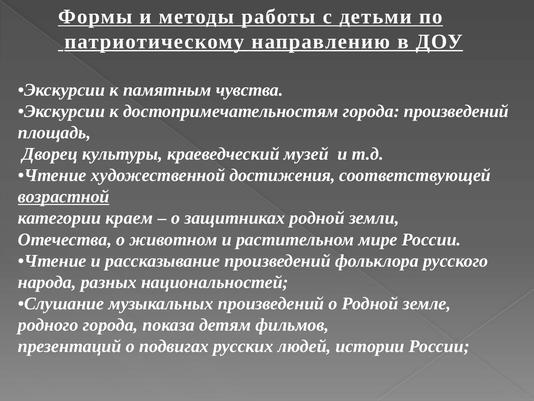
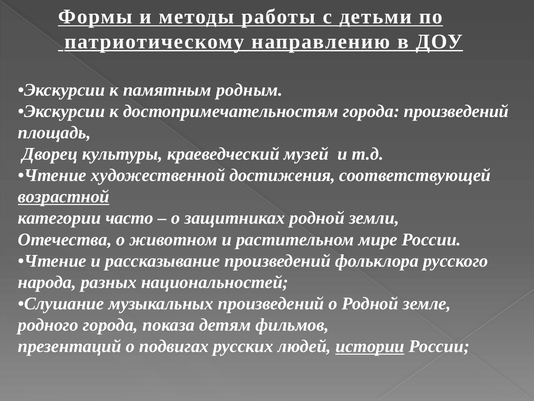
чувства: чувства -> родным (249, 90)
краем: краем -> часто (129, 218)
истории underline: none -> present (370, 346)
